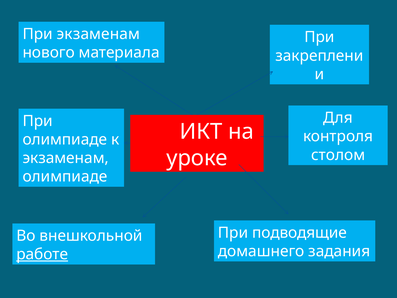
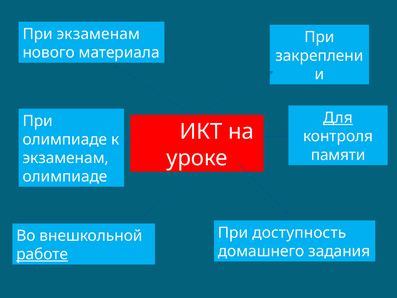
Для underline: none -> present (338, 118)
столом: столом -> памяти (338, 155)
подводящие: подводящие -> доступность (299, 232)
